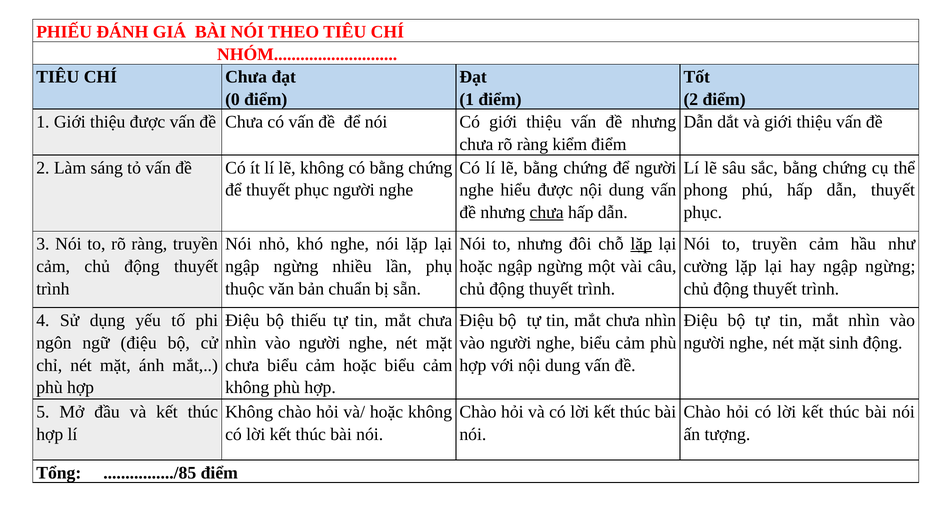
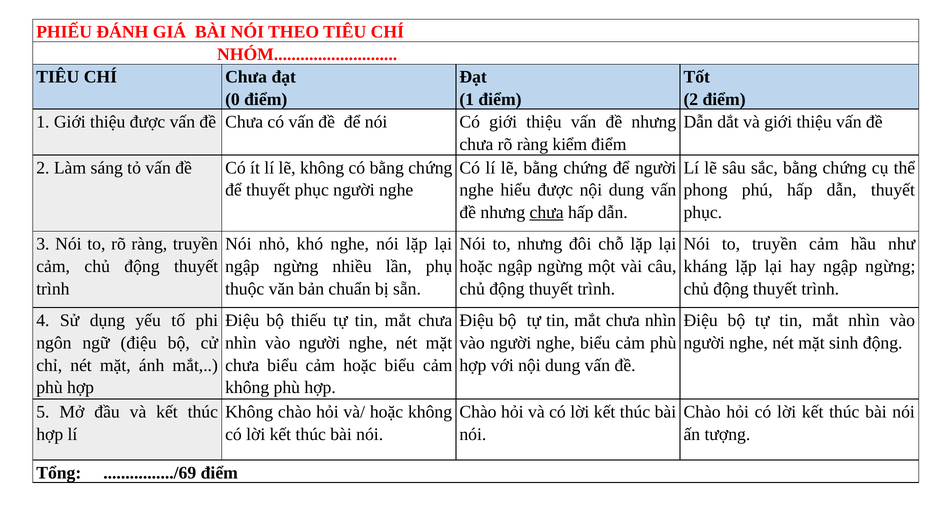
lặp underline: present -> none (641, 244)
cường: cường -> kháng (705, 267)
................/85: ................/85 -> ................/69 (150, 473)
